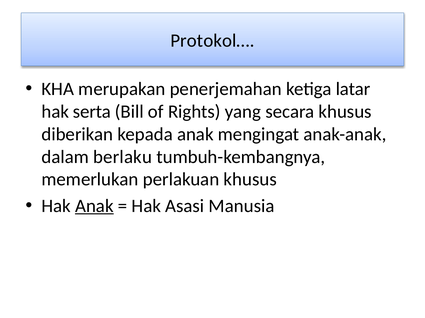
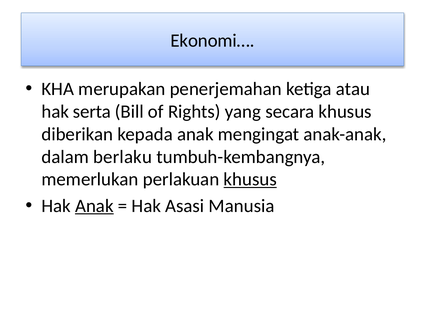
Protokol…: Protokol… -> Ekonomi… (212, 41)
latar: latar -> atau (353, 89)
khusus underline: none -> present (250, 180)
